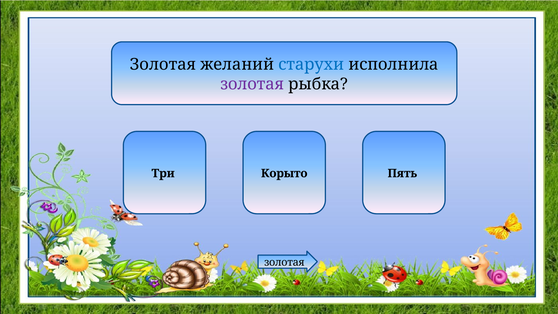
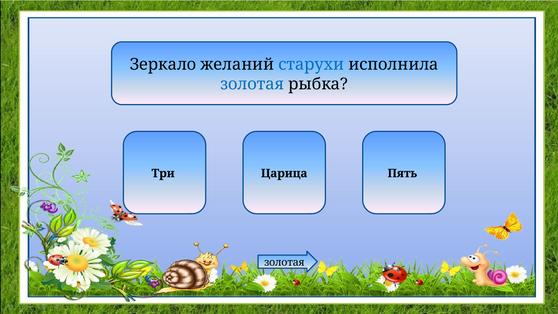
Золотая: Золотая -> Зеркало (163, 65)
золотая colour: purple -> blue (252, 84)
Корыто: Корыто -> Царица (284, 173)
